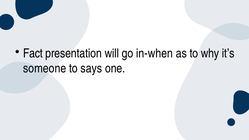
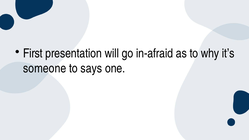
Fact: Fact -> First (33, 53)
in-when: in-when -> in-afraid (155, 53)
